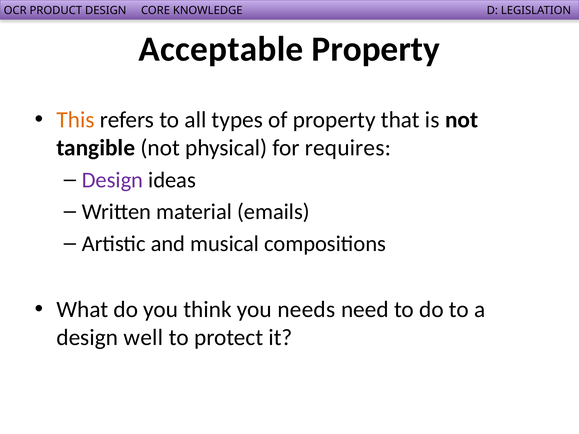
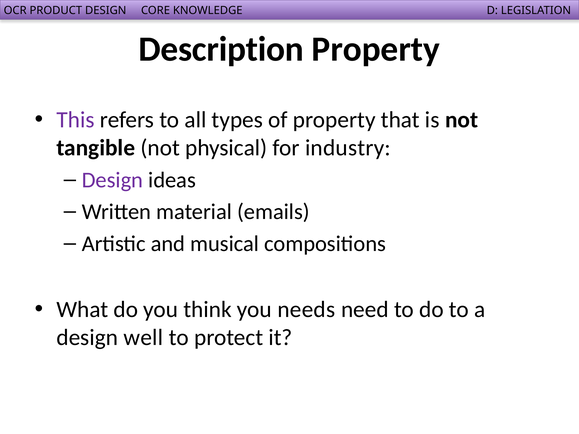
Acceptable: Acceptable -> Description (221, 49)
This colour: orange -> purple (75, 120)
requires: requires -> industry (348, 148)
